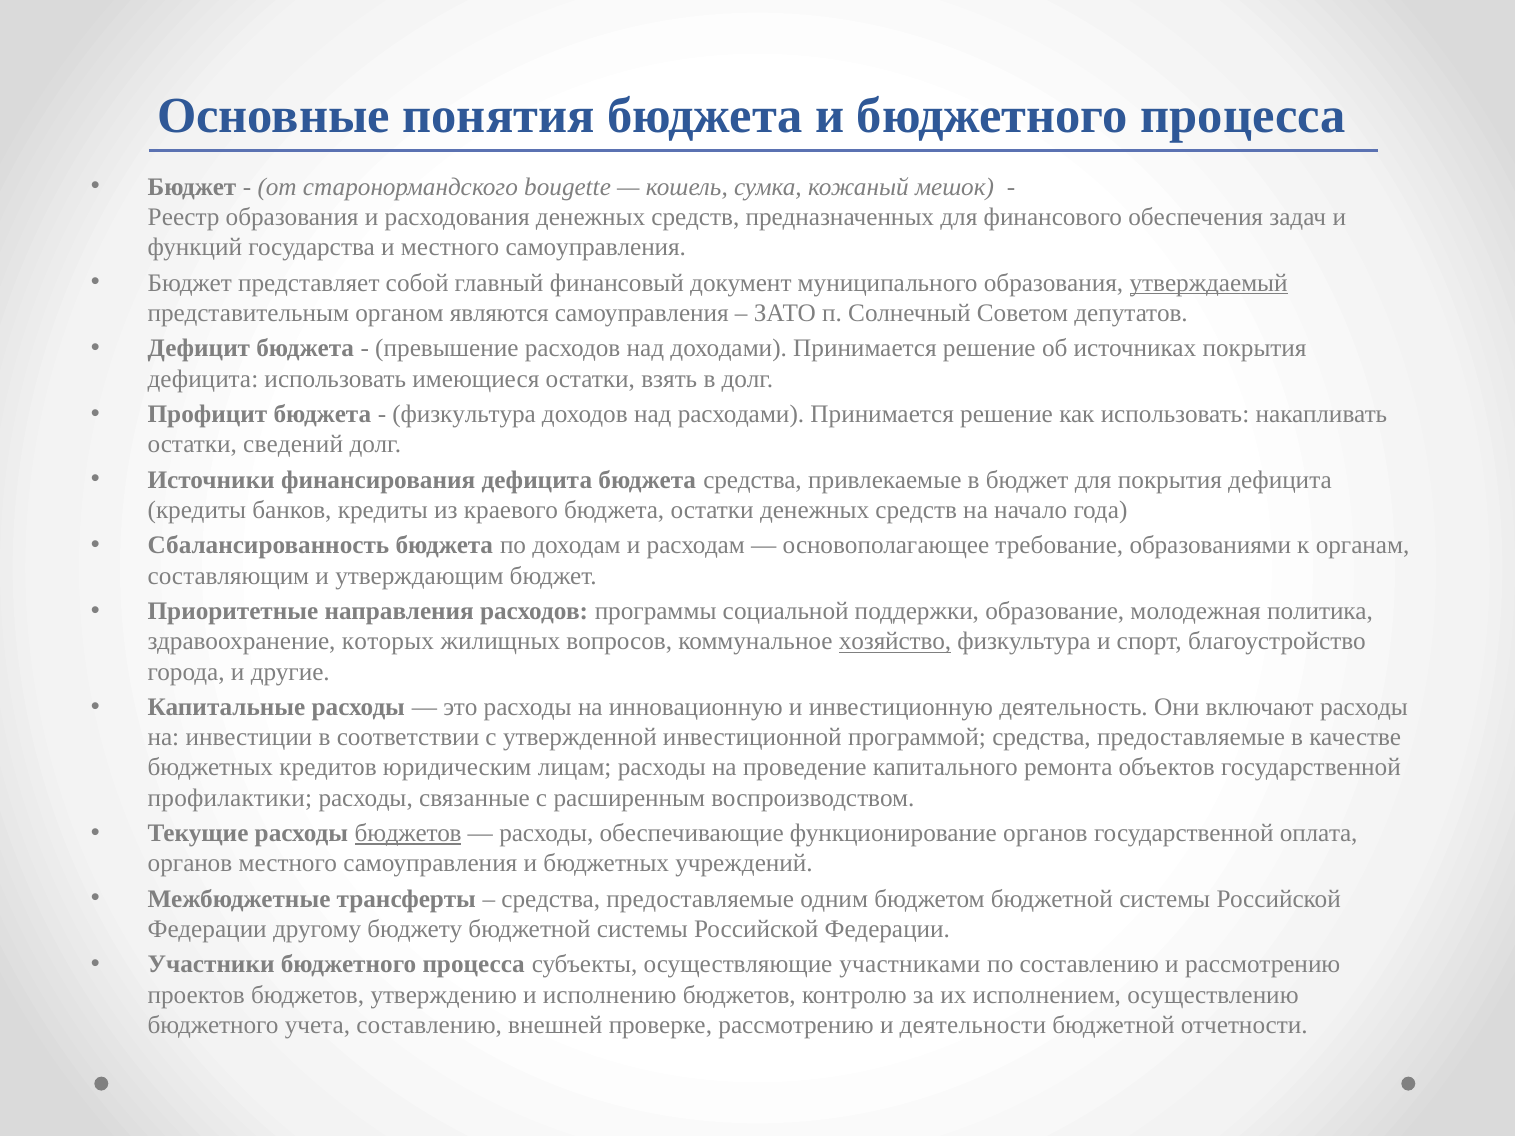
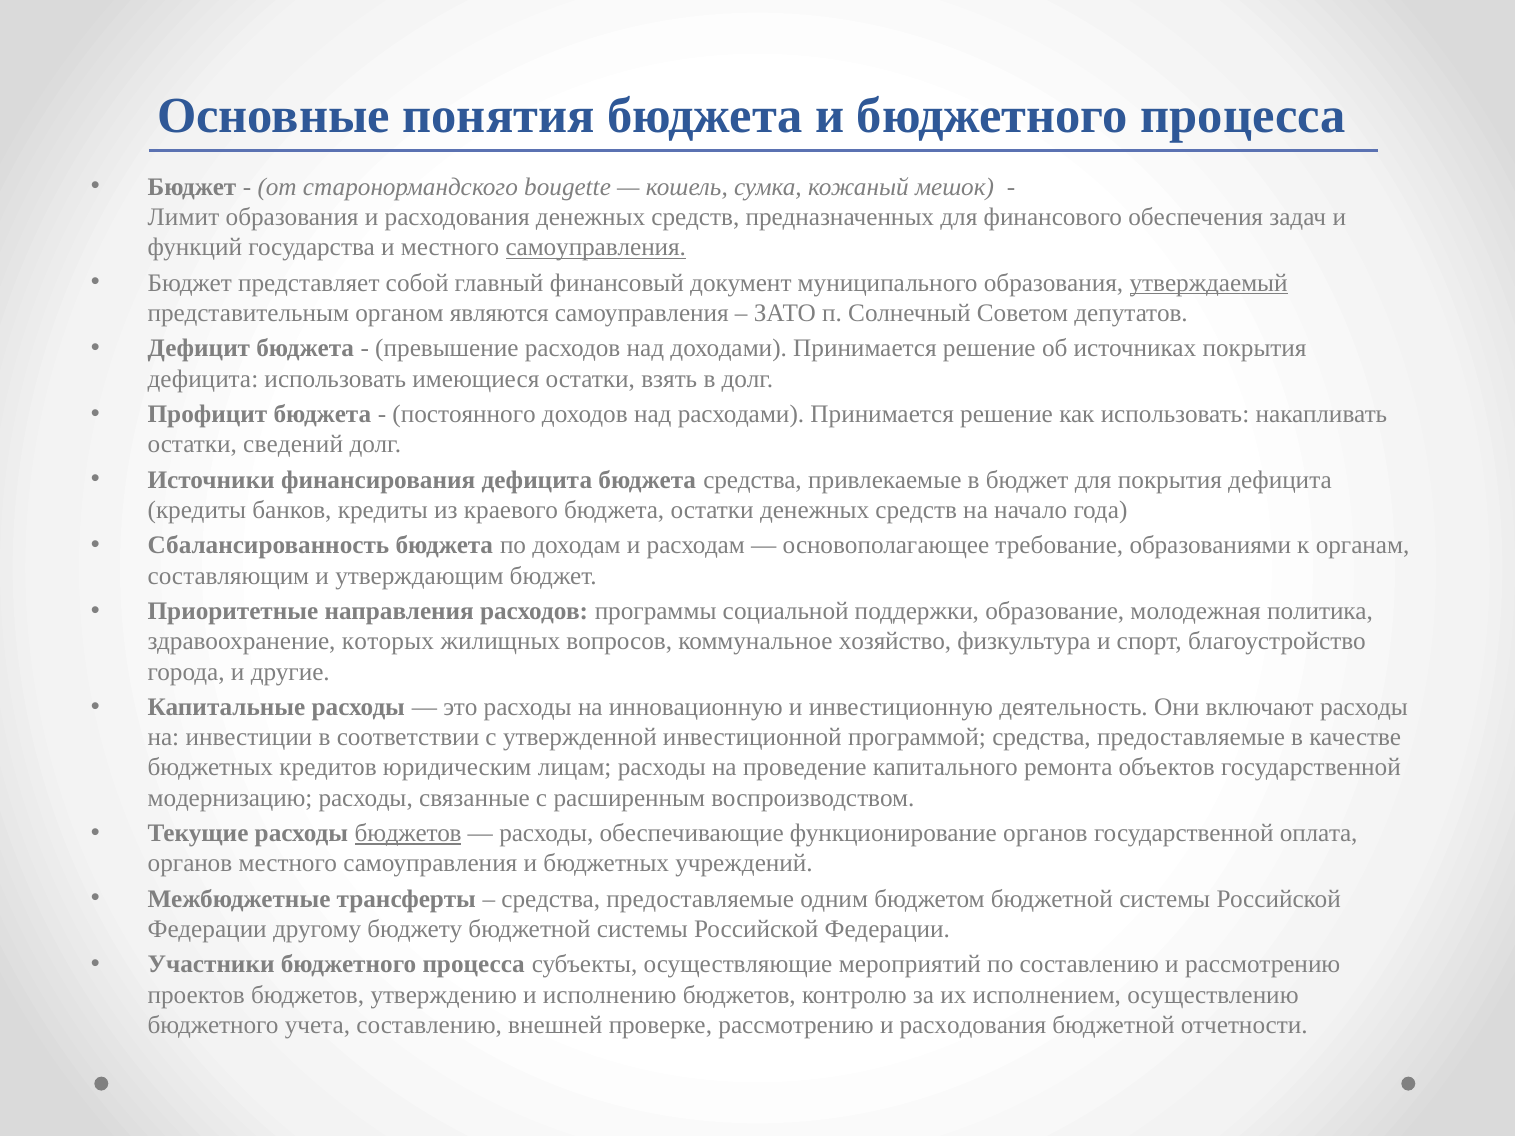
Реестр: Реестр -> Лимит (184, 217)
самоуправления underline: none -> present (596, 248)
физкультура: физкультура -> постоянного (464, 414)
хозяйство underline: present -> none (895, 642)
профилактики: профилактики -> модернизацию (230, 798)
участниками: участниками -> мероприятий (910, 965)
рассмотрению и деятельности: деятельности -> расходования (973, 1025)
